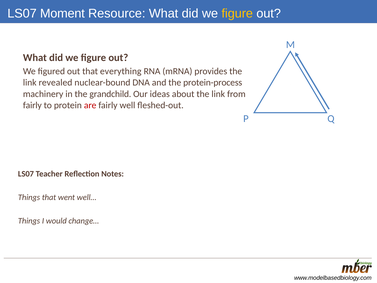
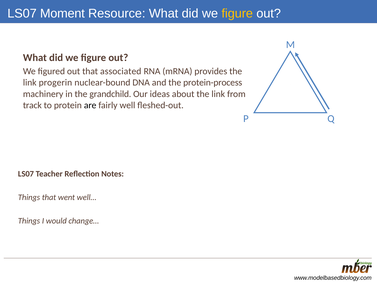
everything: everything -> associated (121, 71)
revealed: revealed -> progerin (55, 83)
fairly: fairly -> track (32, 105)
are colour: red -> black (90, 105)
